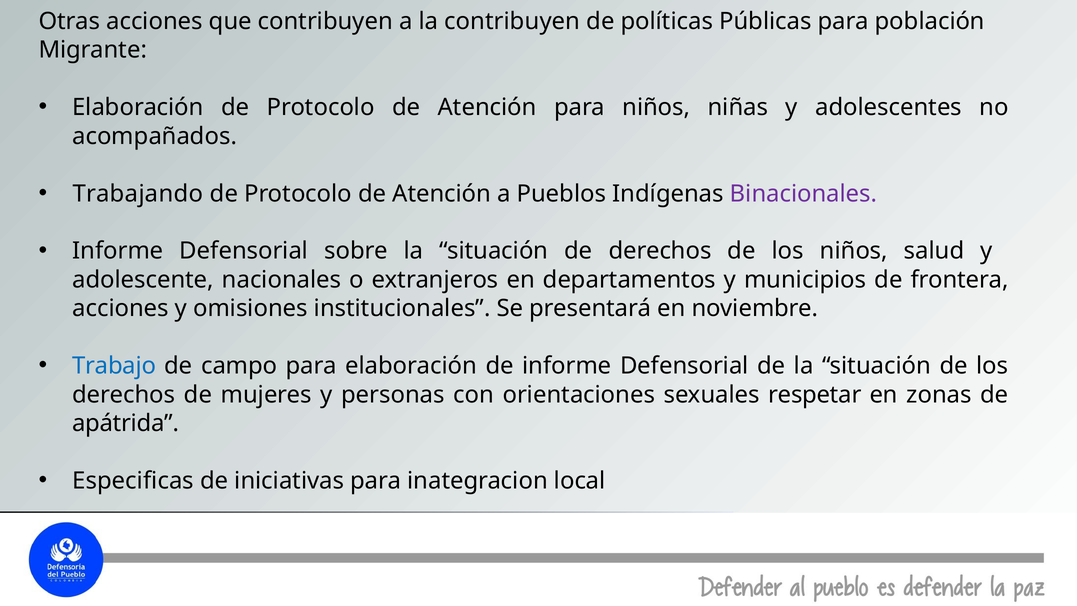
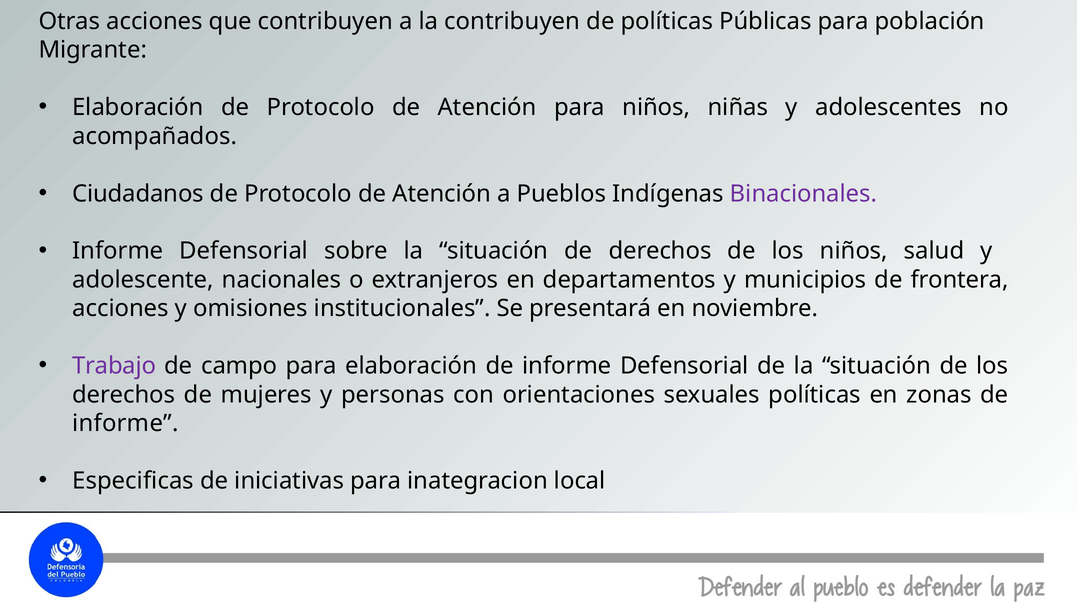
Trabajando: Trabajando -> Ciudadanos (138, 194)
Trabajo colour: blue -> purple (114, 366)
sexuales respetar: respetar -> políticas (815, 394)
apátrida: apátrida -> informe (125, 423)
